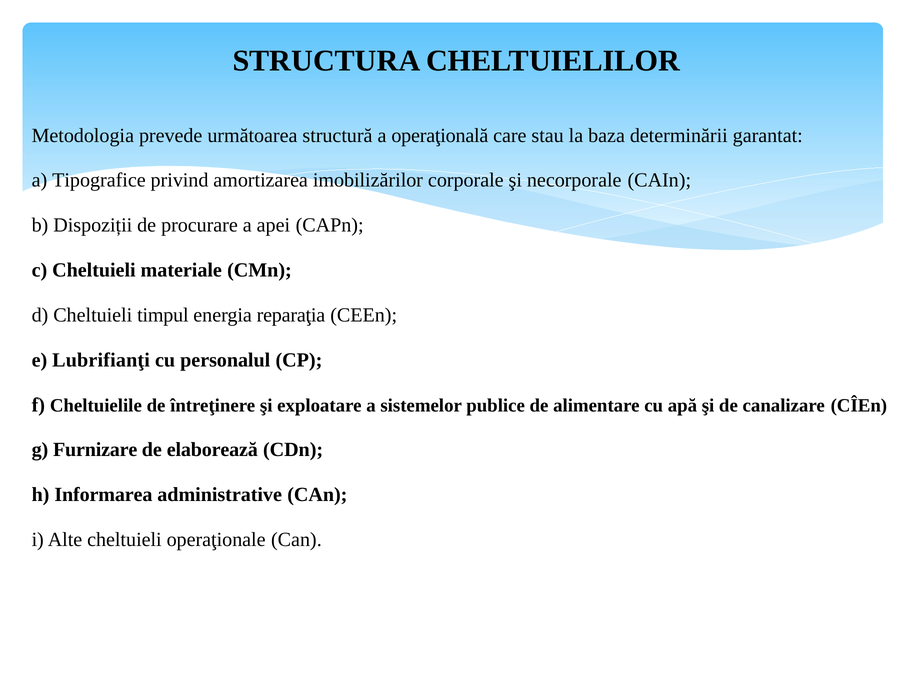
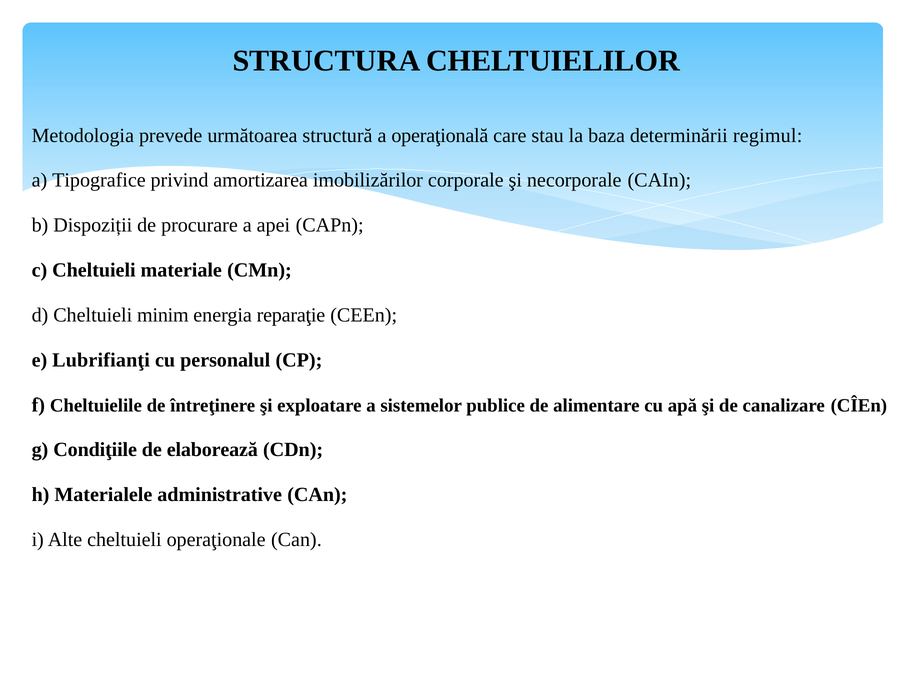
garantat: garantat -> regimul (768, 136)
timpul: timpul -> minim (163, 315)
reparaţia: reparaţia -> reparaţie (291, 315)
Furnizare: Furnizare -> Condiţiile (95, 450)
Informarea: Informarea -> Materialele (103, 495)
